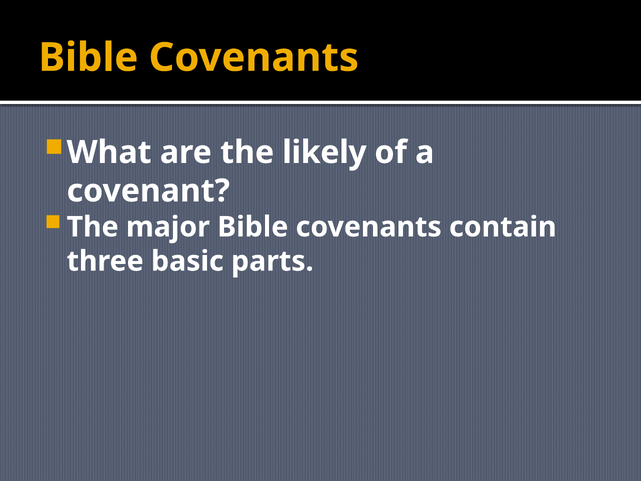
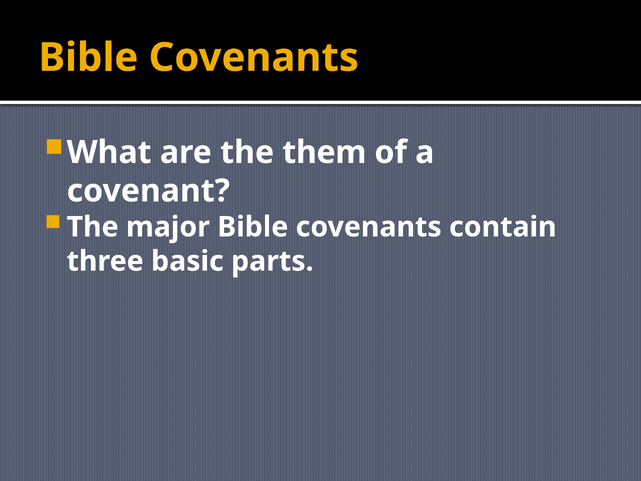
likely: likely -> them (324, 152)
